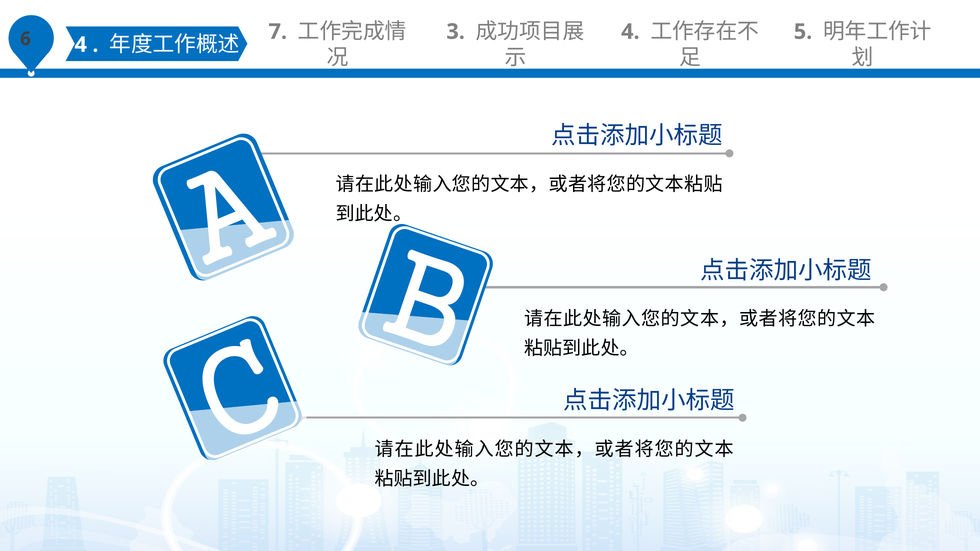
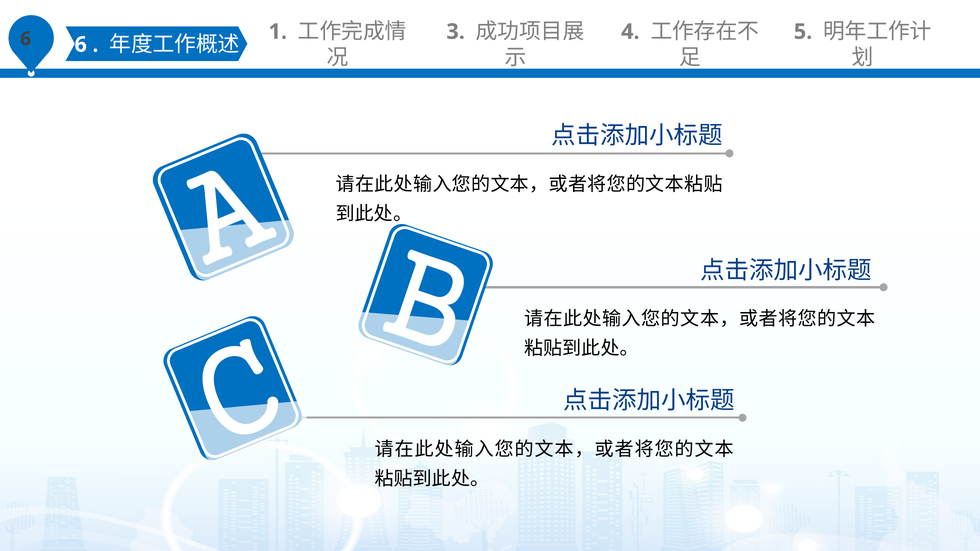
4: 4 -> 6 (81, 45)
7: 7 -> 1 (278, 32)
